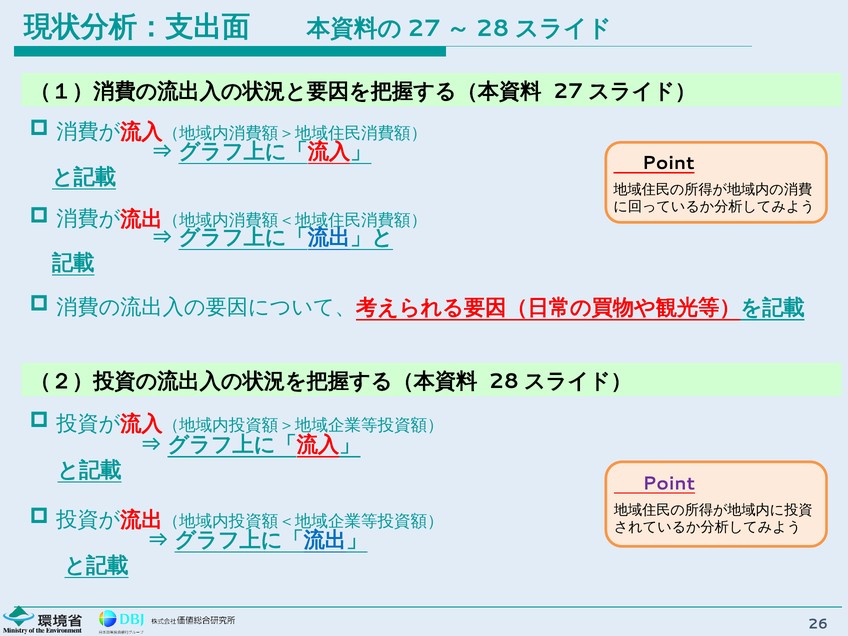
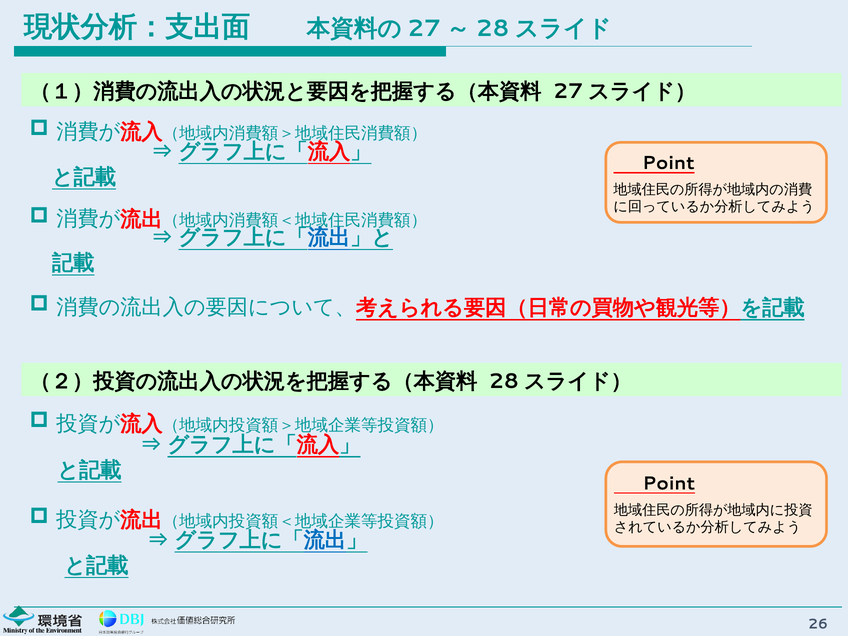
Point colour: purple -> black (669, 483)
